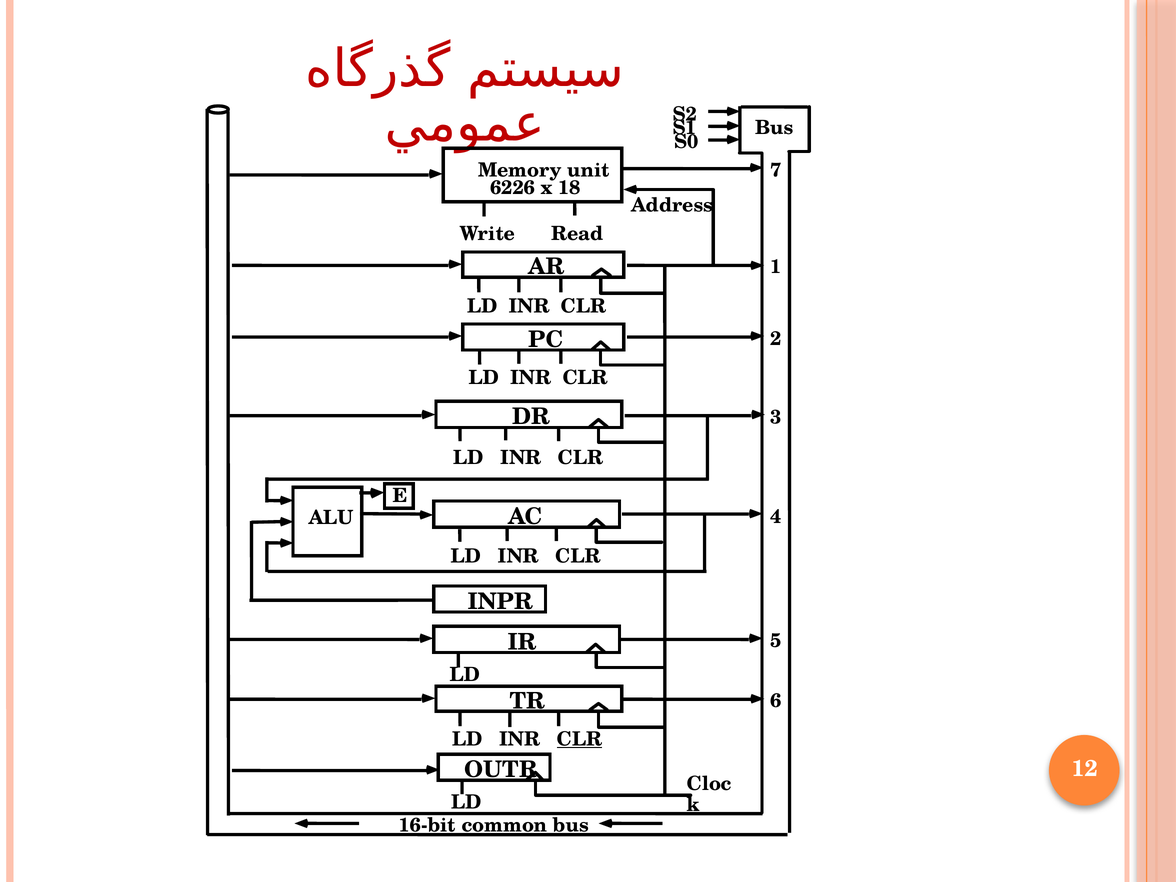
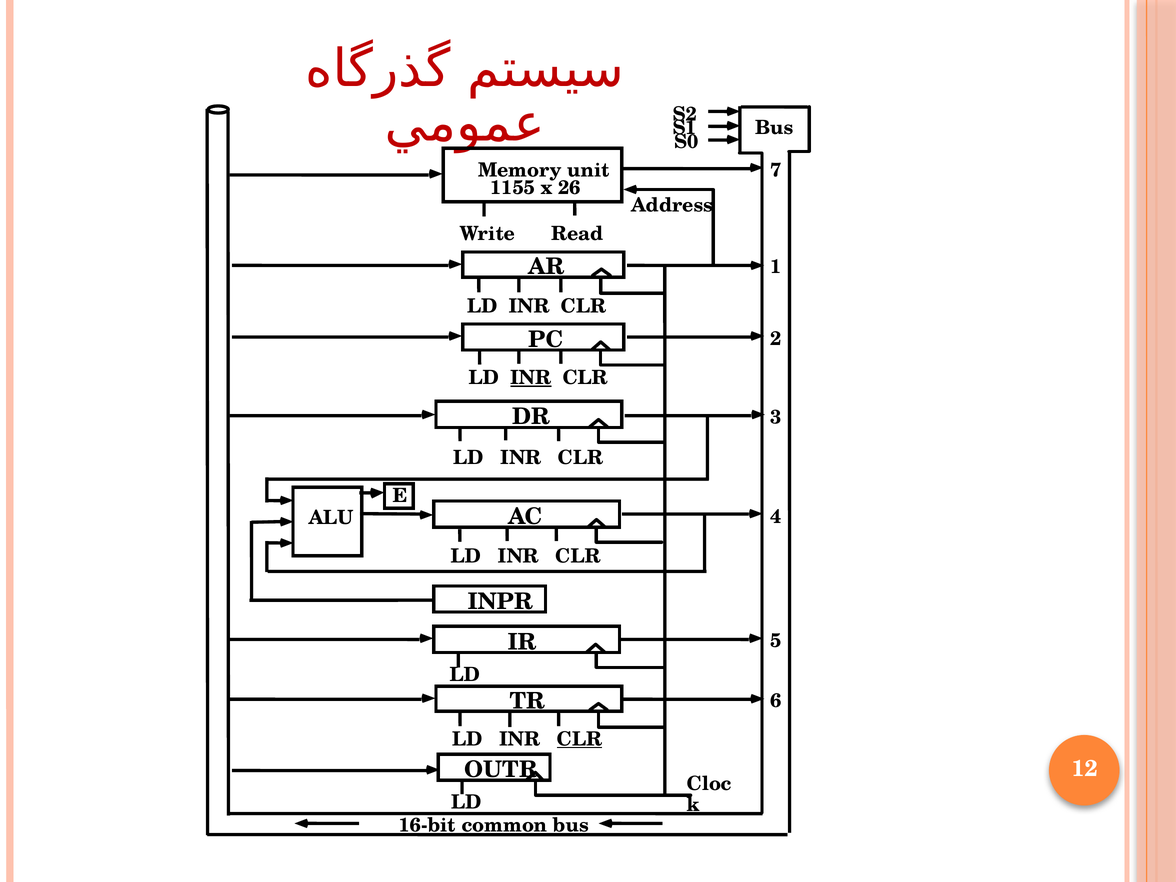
6226: 6226 -> 1155 (513, 188)
18: 18 -> 26 (569, 188)
INR underline: none -> present (531, 378)
